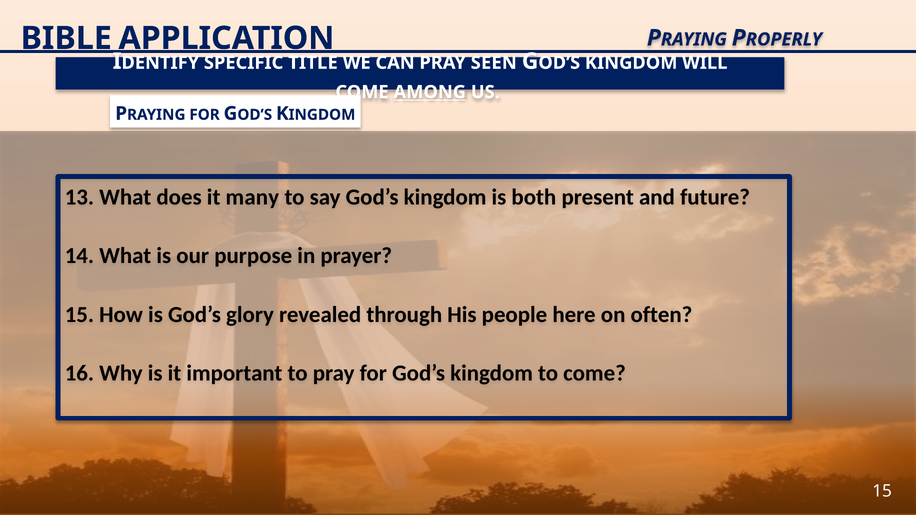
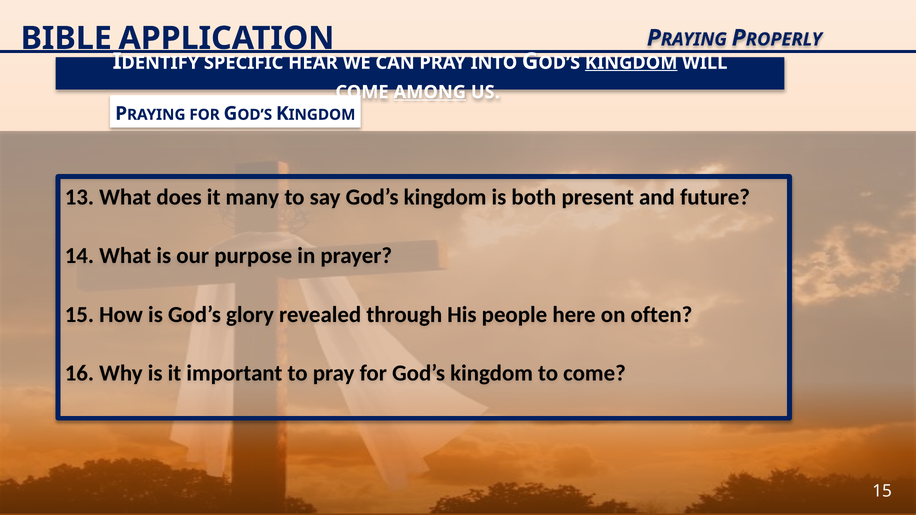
TITLE: TITLE -> HEAR (313, 63)
SEEN: SEEN -> INTO (494, 63)
KINGDOM underline: none -> present (631, 63)
